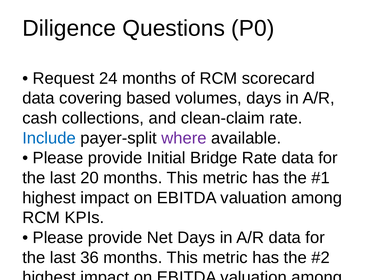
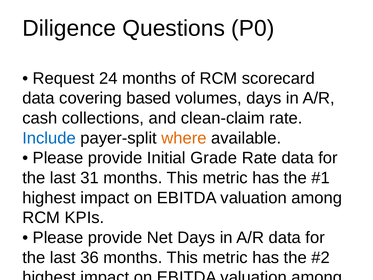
where colour: purple -> orange (184, 138)
Bridge: Bridge -> Grade (214, 158)
20: 20 -> 31 (90, 178)
